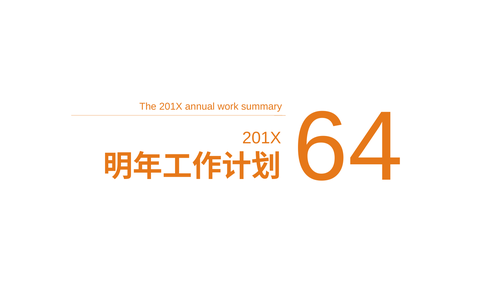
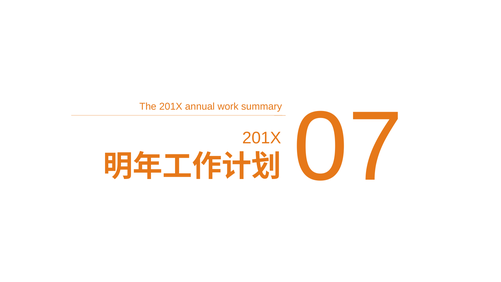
64: 64 -> 07 (348, 147)
